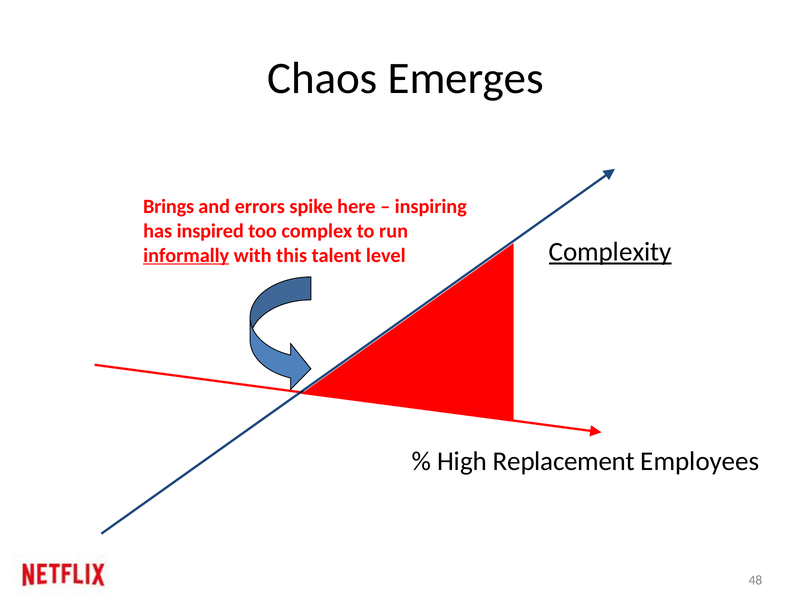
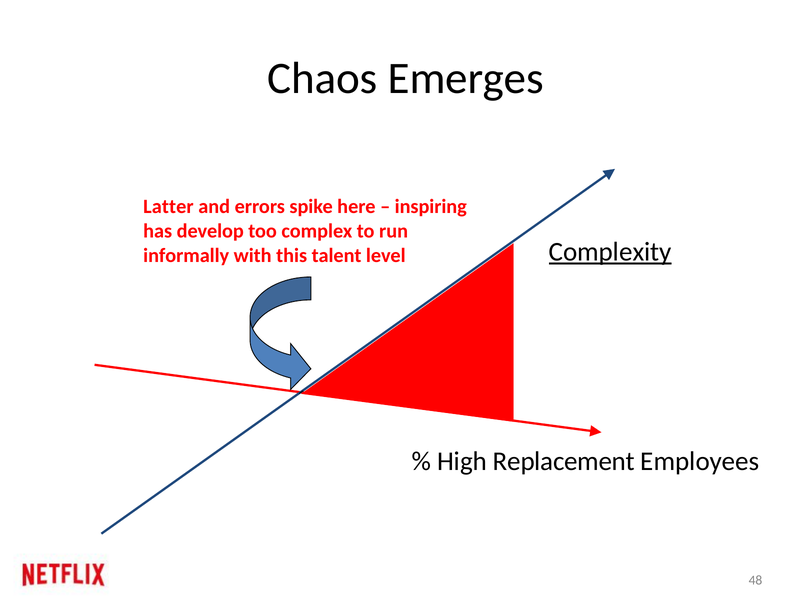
Brings: Brings -> Latter (168, 207)
inspired: inspired -> develop (210, 231)
informally underline: present -> none (186, 256)
